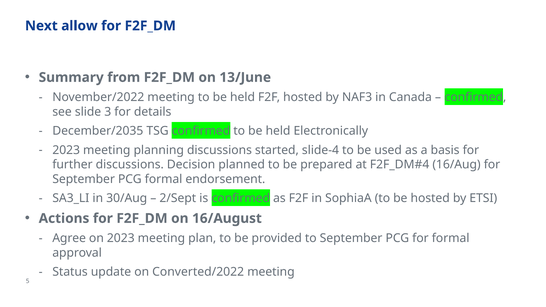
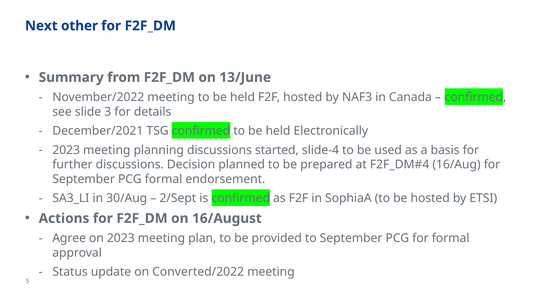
allow: allow -> other (80, 26)
December/2035: December/2035 -> December/2021 (98, 131)
